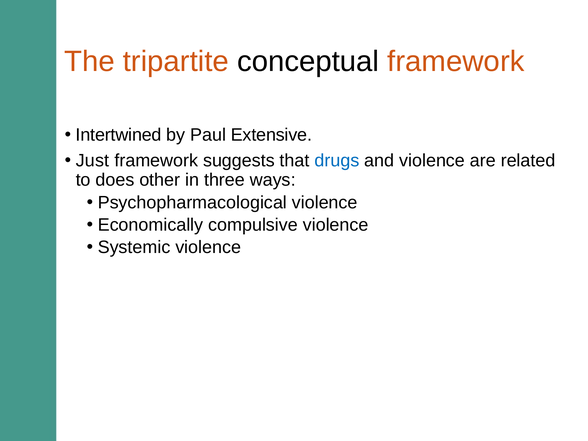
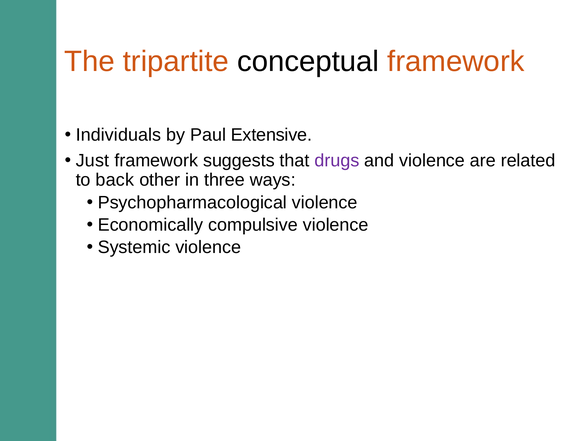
Intertwined: Intertwined -> Individuals (118, 135)
drugs colour: blue -> purple (337, 161)
does: does -> back (115, 180)
